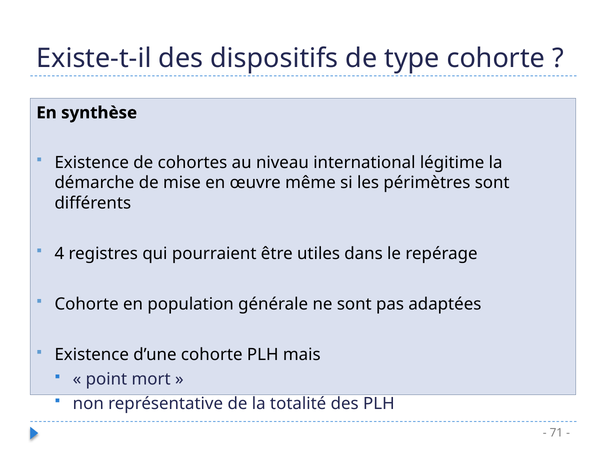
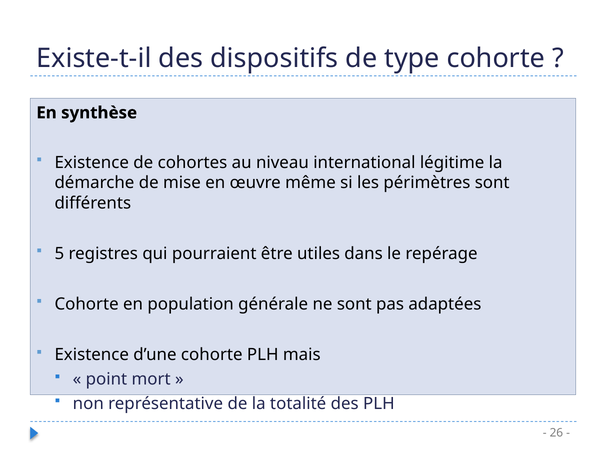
4: 4 -> 5 (59, 254)
71: 71 -> 26 (556, 433)
